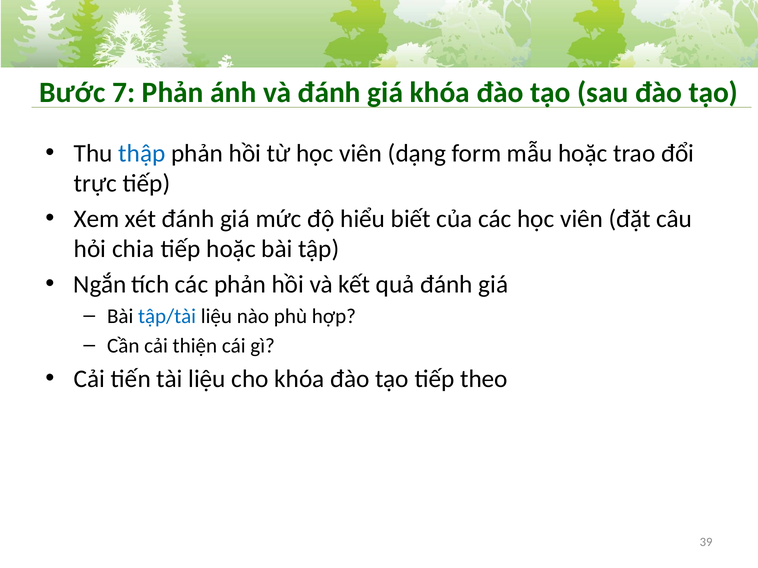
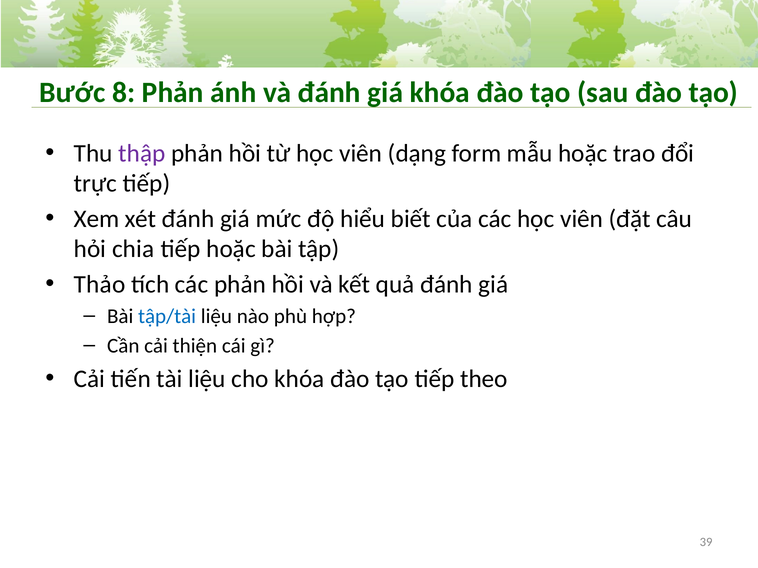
7: 7 -> 8 (124, 93)
thập colour: blue -> purple (142, 153)
Ngắn: Ngắn -> Thảo (100, 285)
